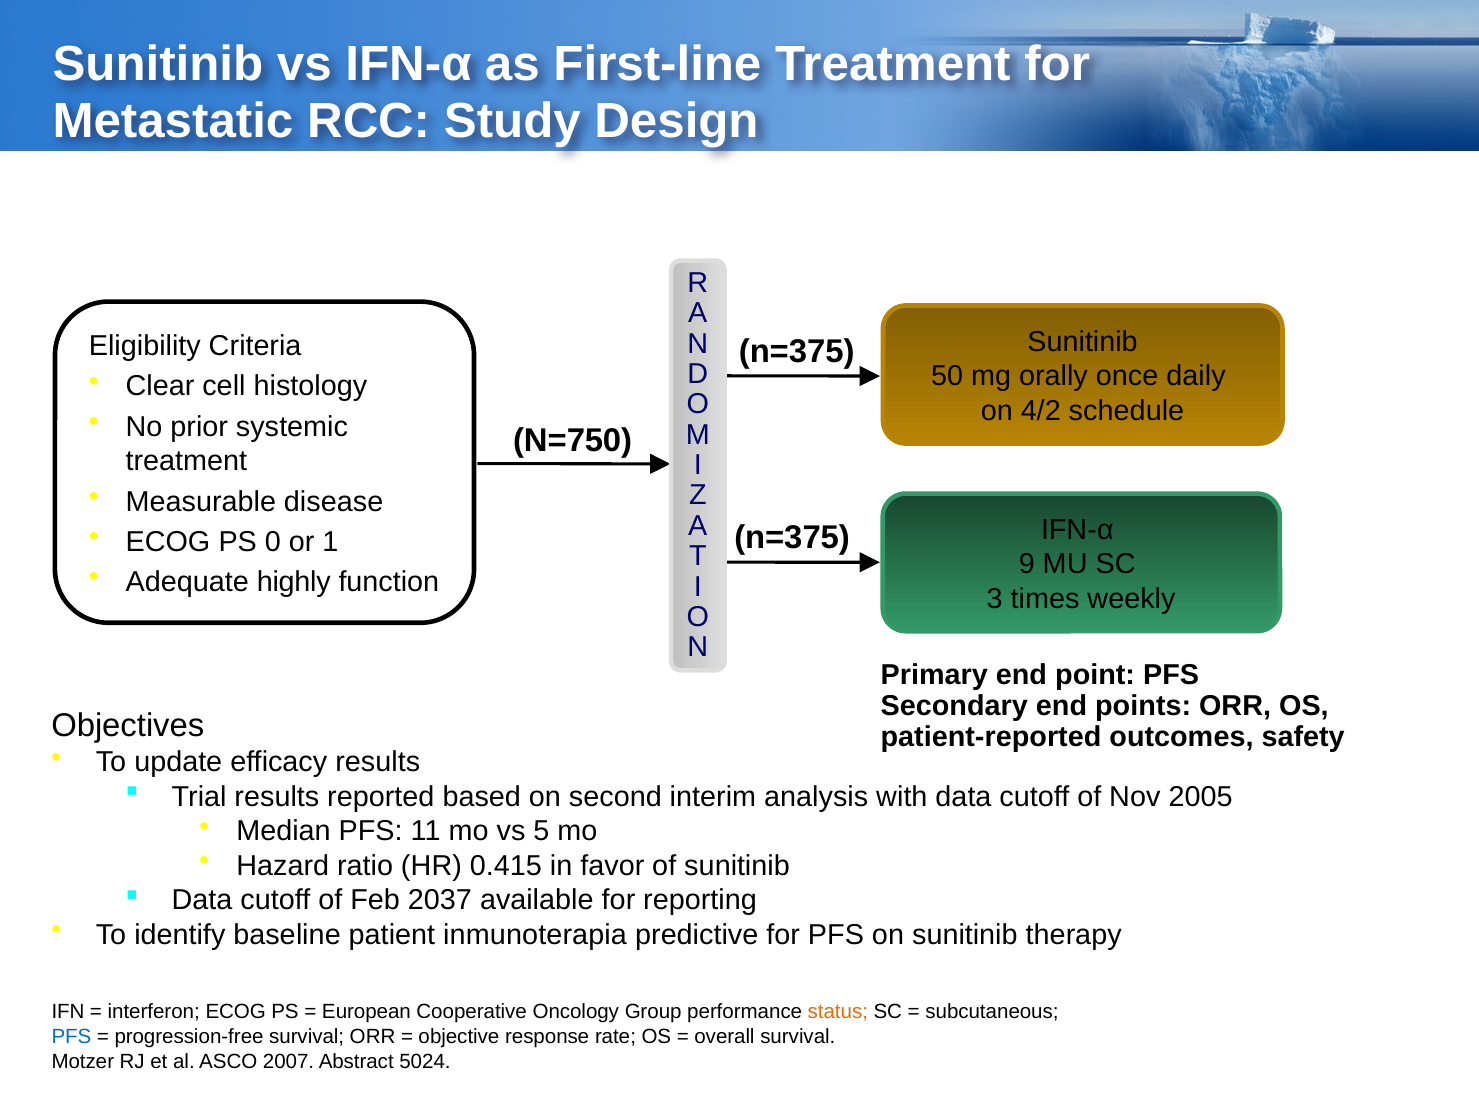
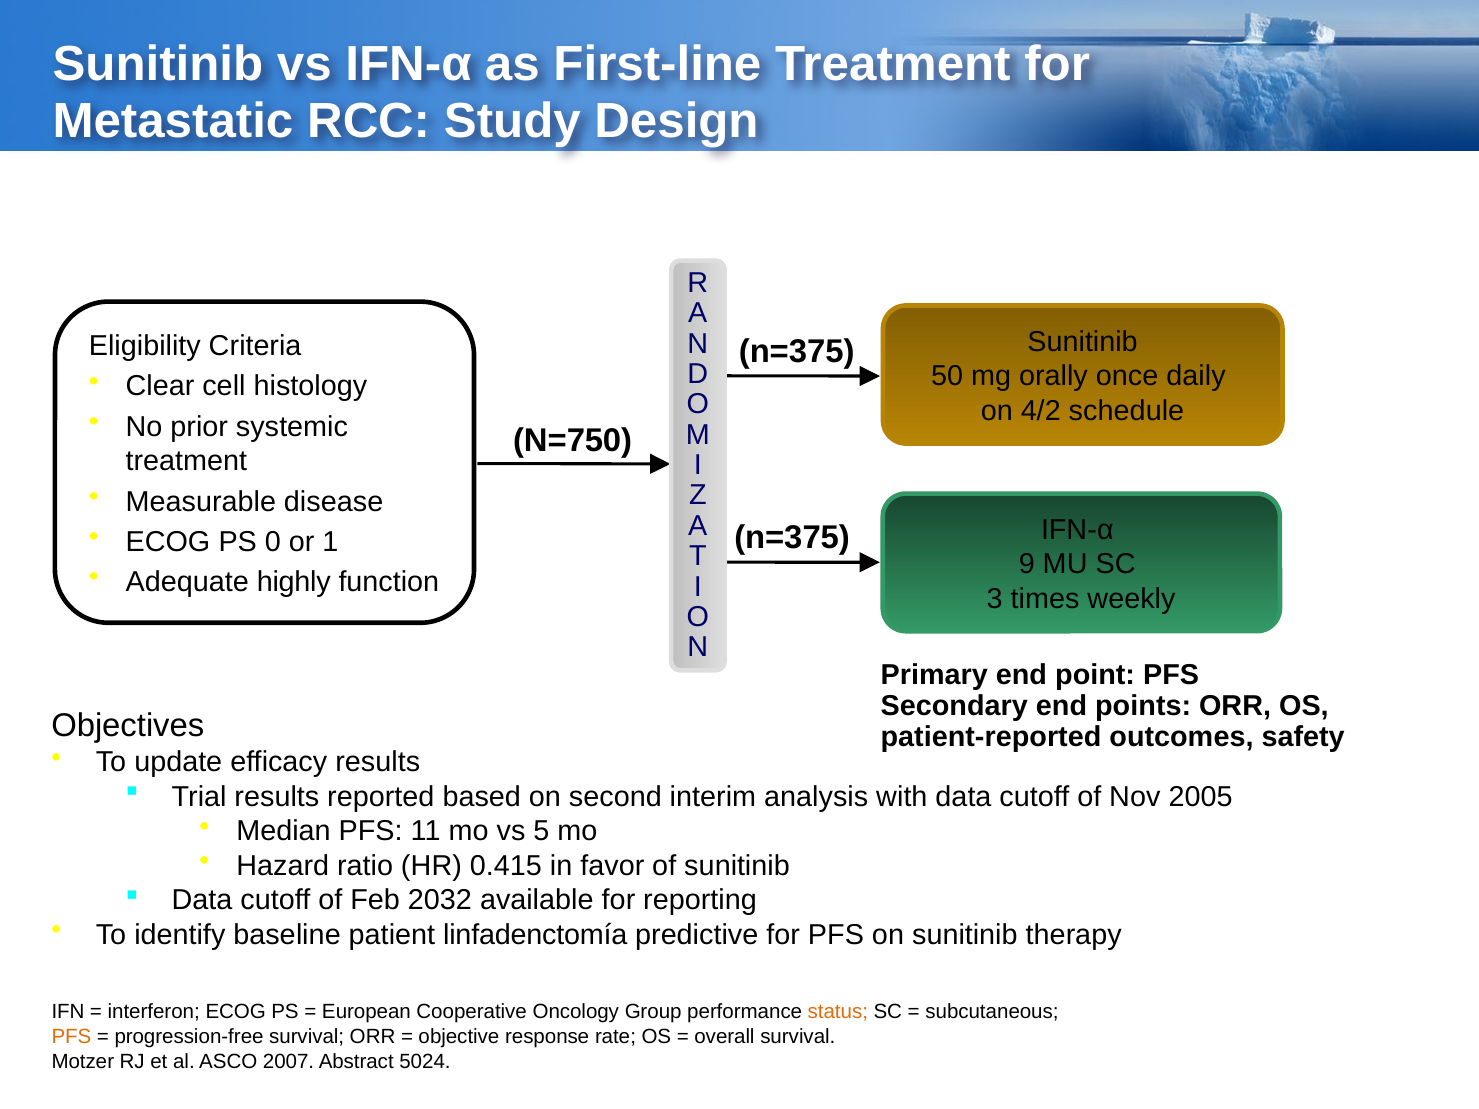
2037: 2037 -> 2032 (440, 901)
inmunoterapia: inmunoterapia -> linfadenctomía (535, 935)
PFS colour: blue -> orange (71, 1037)
